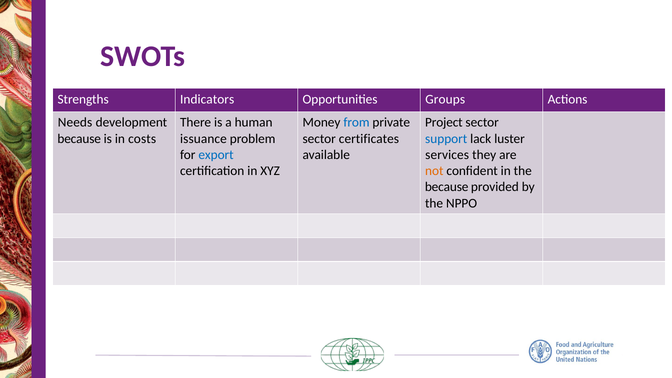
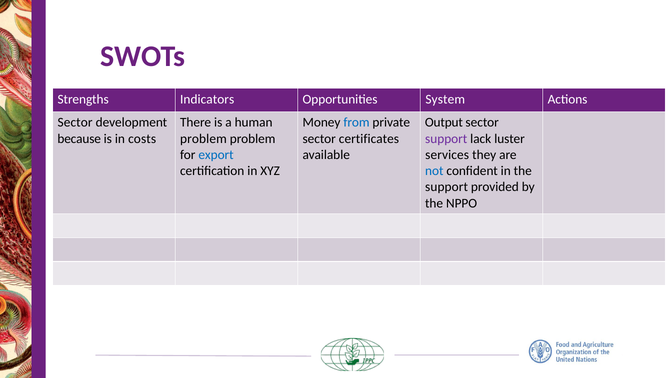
Groups: Groups -> System (445, 99)
Needs: Needs -> Sector (75, 122)
Project: Project -> Output (444, 122)
issuance: issuance -> problem (203, 139)
support colour: blue -> purple (446, 139)
not colour: orange -> blue (434, 171)
because: because -> support (447, 187)
